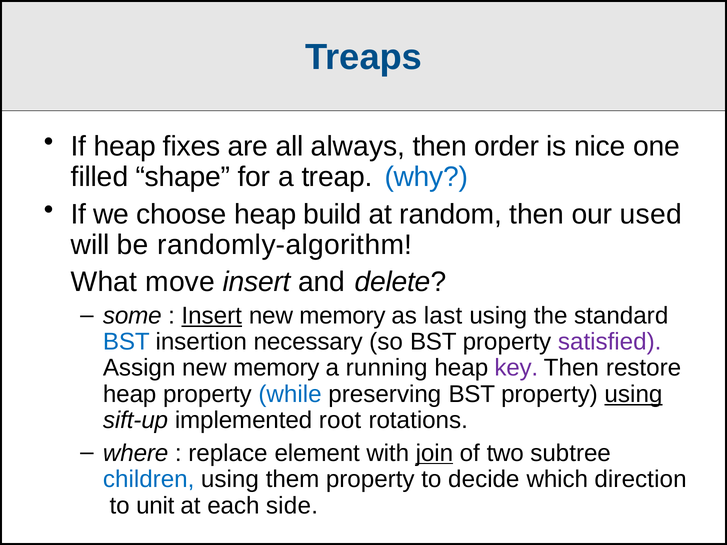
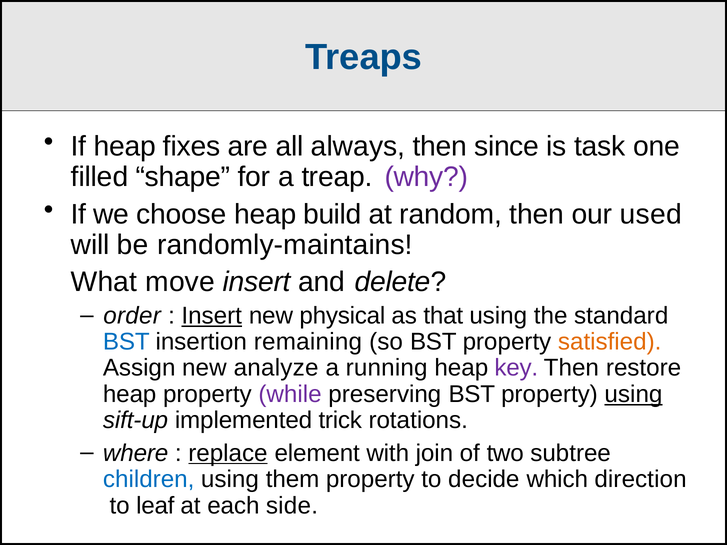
order: order -> since (507, 147)
nice: nice -> task (600, 147)
why colour: blue -> purple (426, 177)
randomly-algorithm: randomly-algorithm -> randomly-maintains (285, 245)
some: some -> order (132, 316)
memory: memory -> physical (342, 316)
last: last -> that (443, 316)
necessary: necessary -> remaining (308, 342)
satisfied colour: purple -> orange (610, 342)
Assign new memory: memory -> analyze (276, 368)
while colour: blue -> purple (290, 394)
root: root -> trick (340, 420)
replace underline: none -> present (228, 453)
join underline: present -> none (434, 453)
unit: unit -> leaf (155, 506)
